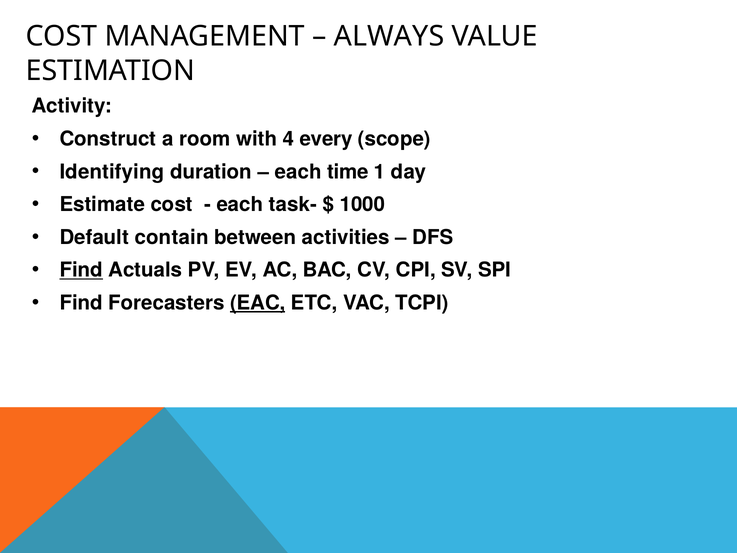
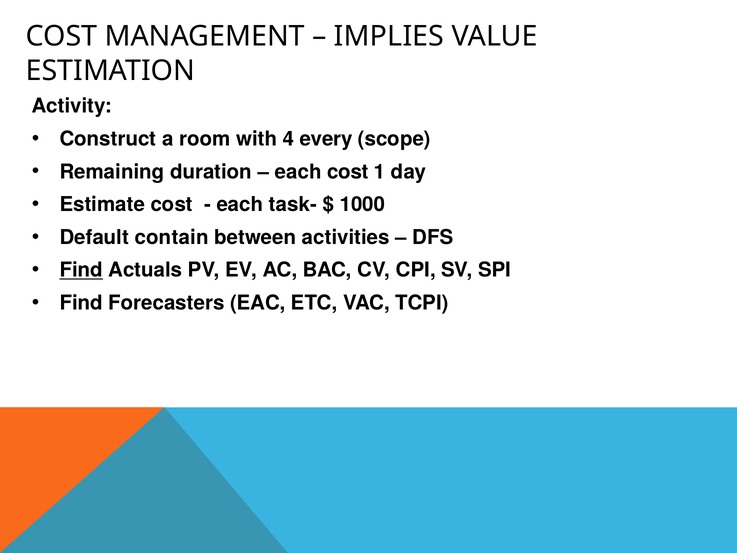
ALWAYS: ALWAYS -> IMPLIES (389, 36)
Identifying: Identifying -> Remaining (112, 172)
each time: time -> cost (348, 172)
EAC underline: present -> none (258, 303)
